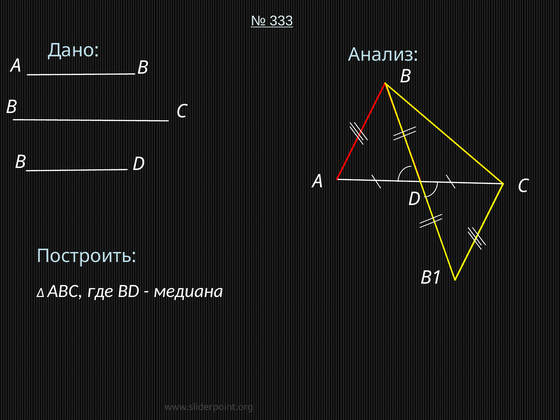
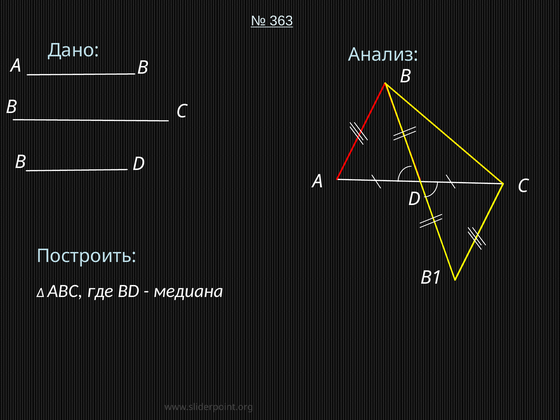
333: 333 -> 363 (281, 21)
